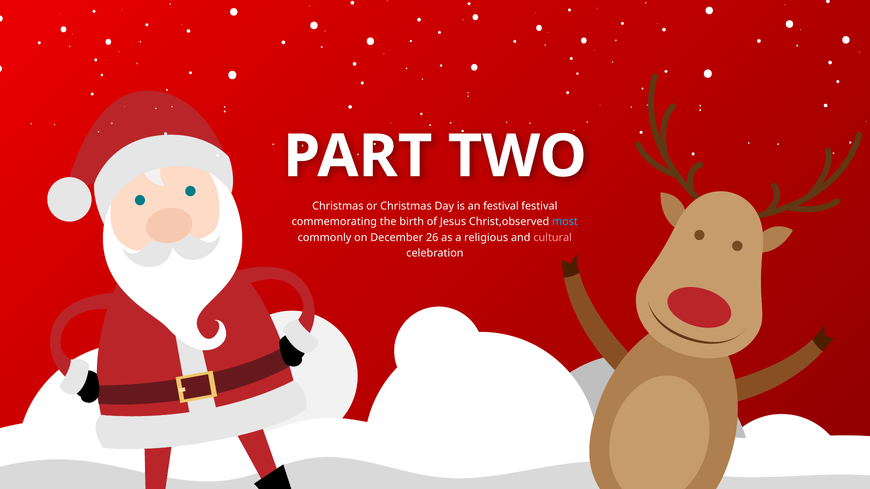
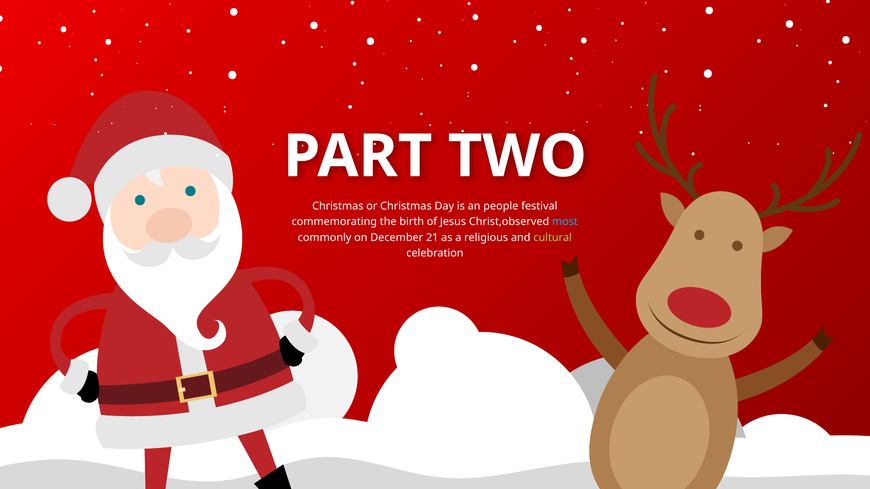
an festival: festival -> people (501, 206)
26: 26 -> 21 (432, 238)
cultural colour: pink -> light green (553, 238)
